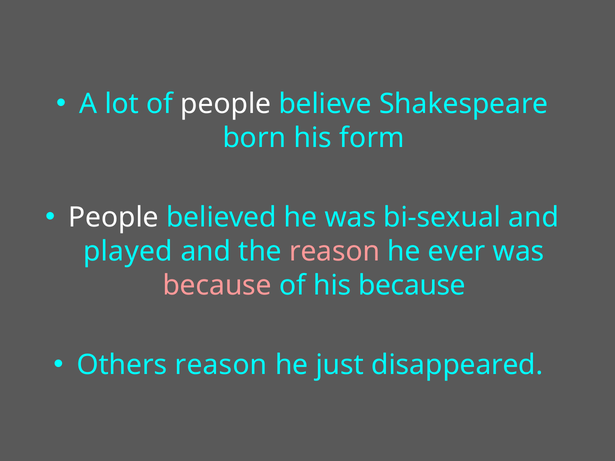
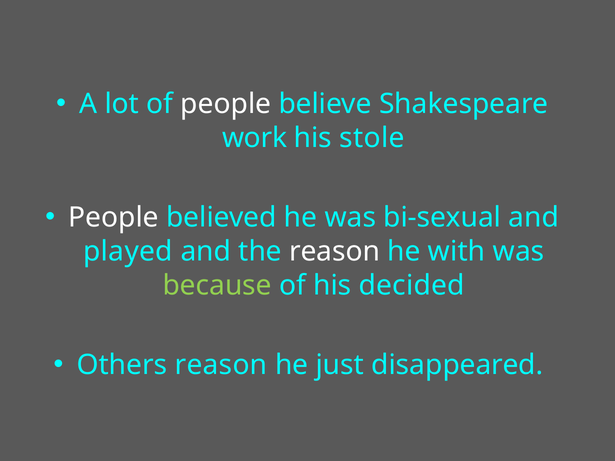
born: born -> work (255, 138)
form: form -> stole (372, 138)
reason colour: pink -> white (335, 252)
ever: ever -> with (457, 252)
because colour: pink -> light green (217, 285)
his because: because -> decided (412, 285)
